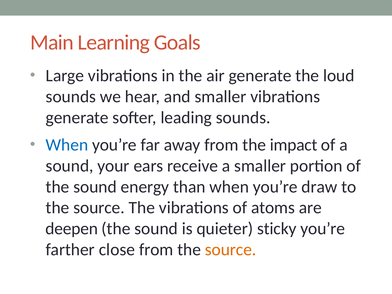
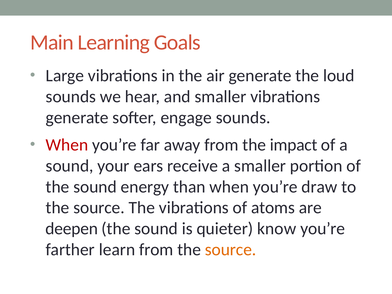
leading: leading -> engage (186, 118)
When colour: blue -> red (67, 145)
sticky: sticky -> know (277, 229)
close: close -> learn (117, 250)
